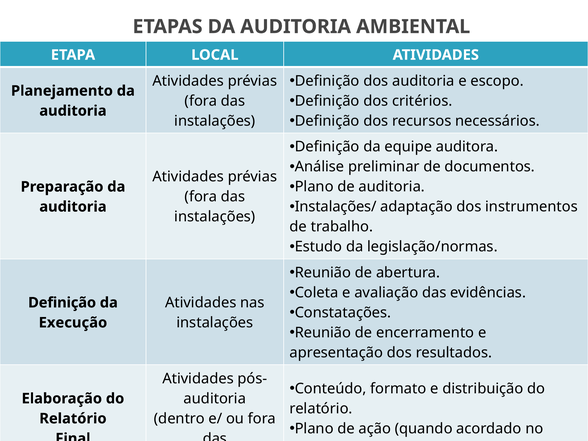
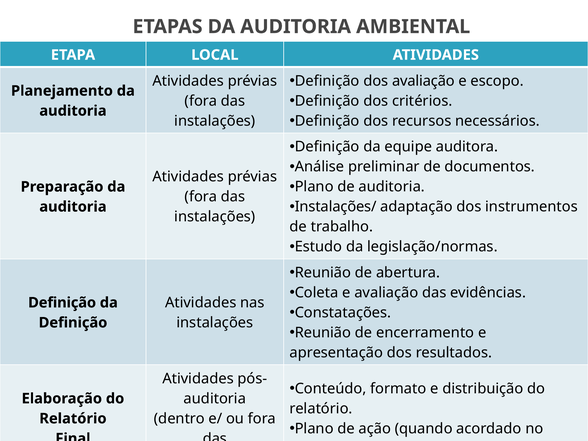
dos auditoria: auditoria -> avaliação (423, 81)
Execução: Execução -> Definição (73, 323)
